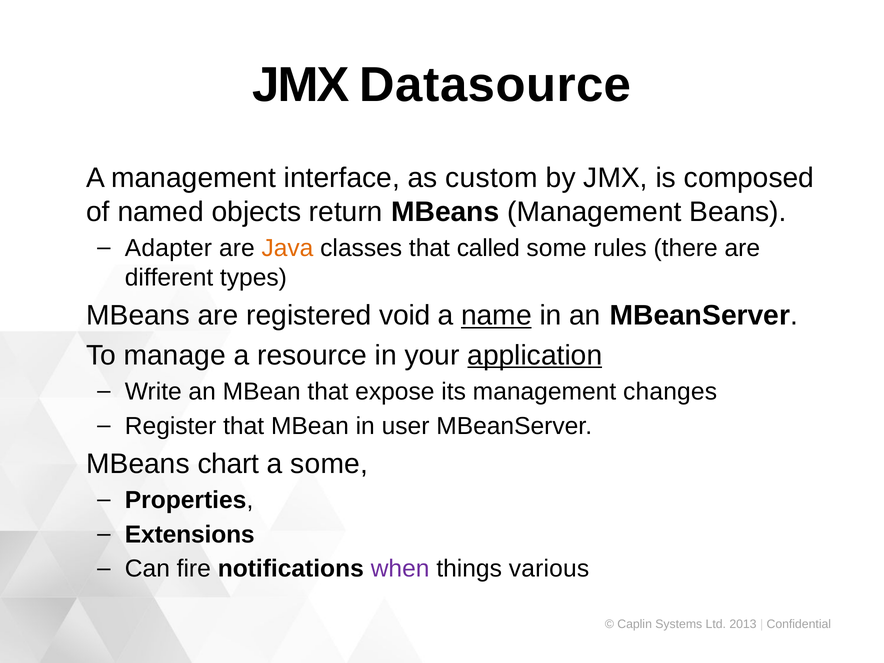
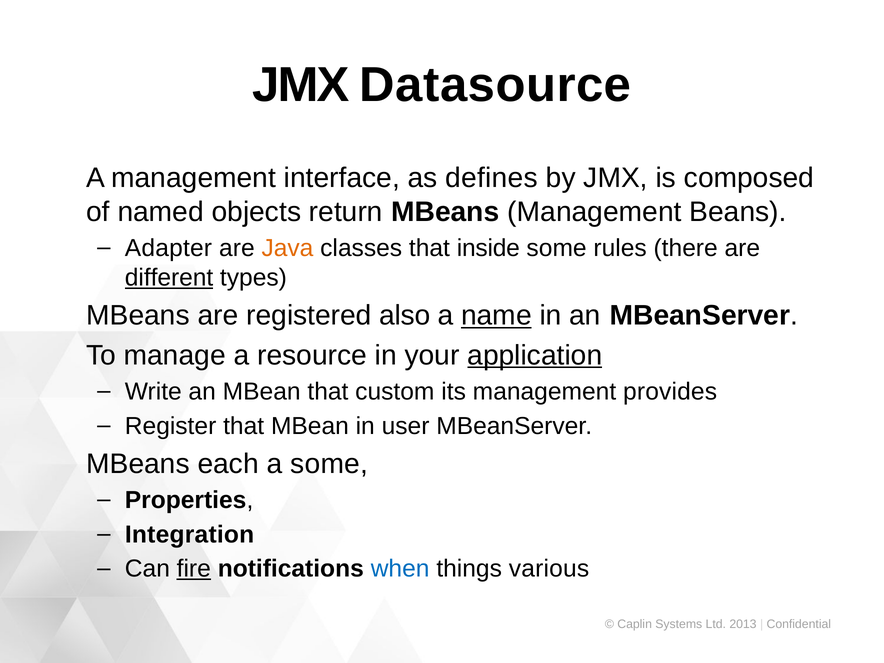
custom: custom -> defines (492, 178)
called: called -> inside (488, 248)
different underline: none -> present (169, 278)
void: void -> also (405, 316)
expose: expose -> custom (395, 392)
changes: changes -> provides (670, 392)
chart: chart -> each (228, 464)
Extensions: Extensions -> Integration (190, 534)
fire underline: none -> present (194, 569)
when colour: purple -> blue (400, 569)
